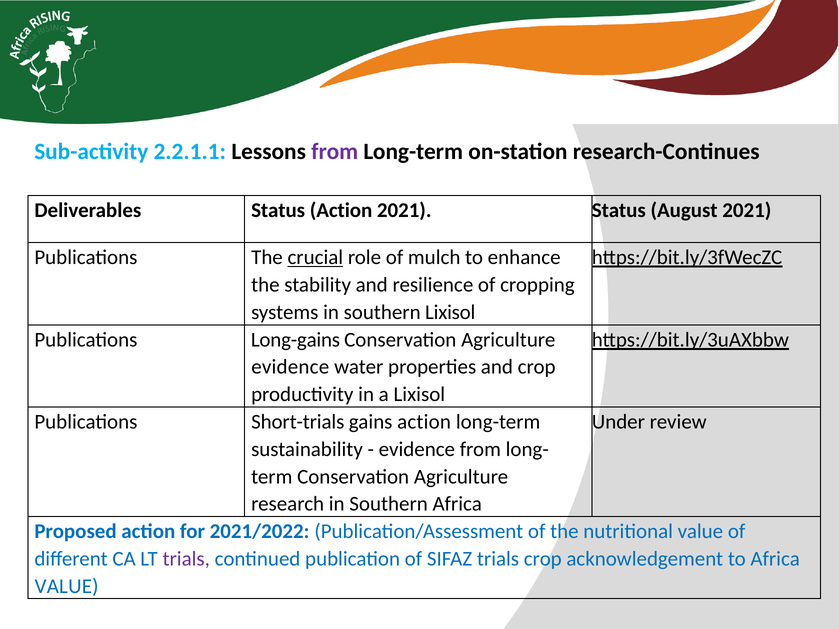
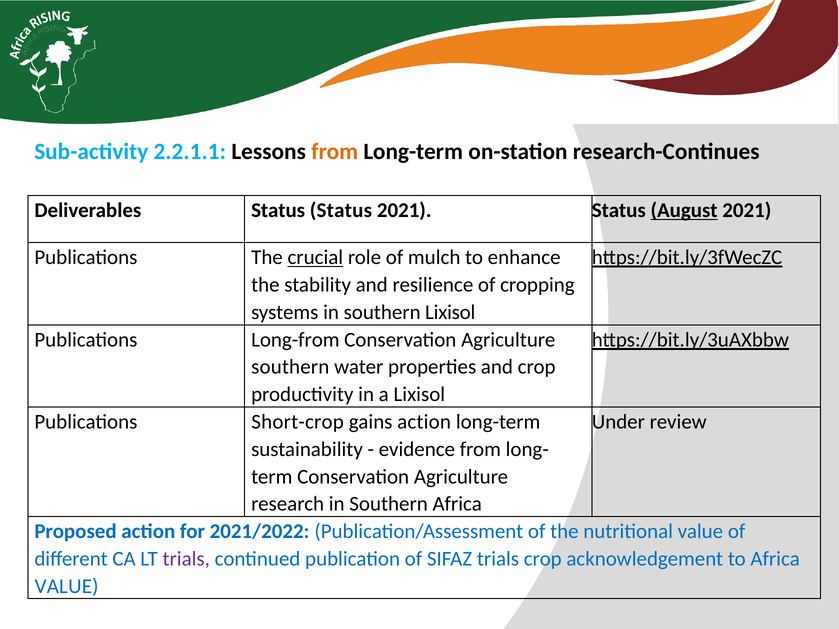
from colour: purple -> orange (335, 151)
Status Action: Action -> Status (341, 211)
August underline: none -> present (684, 211)
Long-gains: Long-gains -> Long-from (295, 340)
evidence: evidence -> southern (290, 367)
Short-trials: Short-trials -> Short-crop (298, 422)
